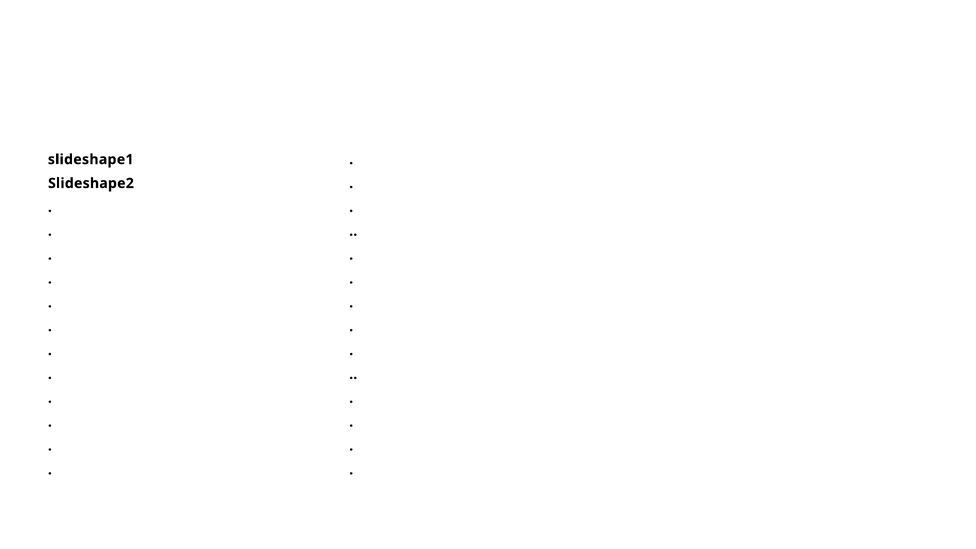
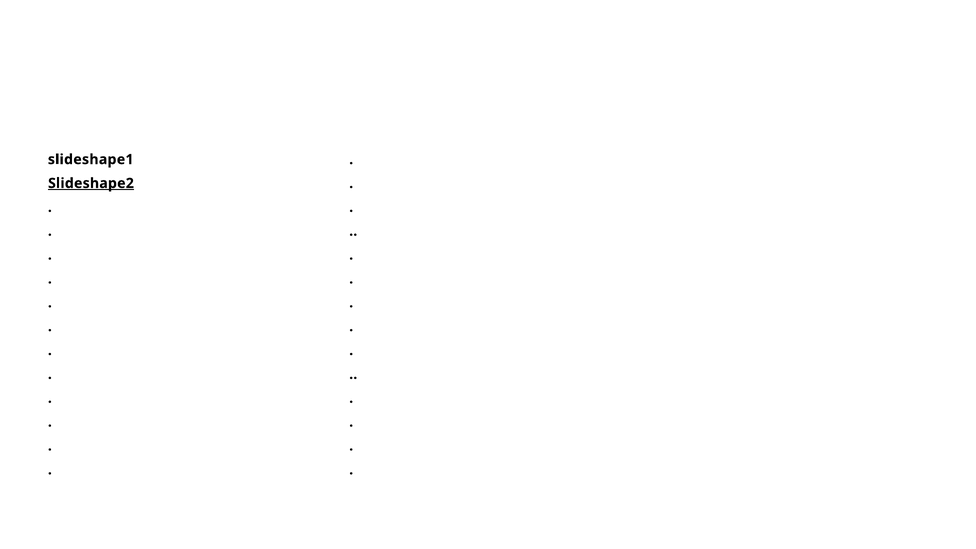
Slideshape2 underline: none -> present (91, 183)
